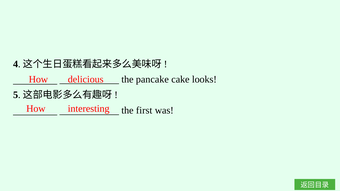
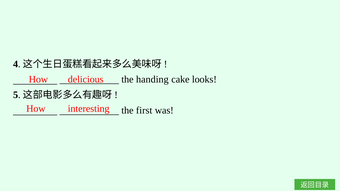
pancake: pancake -> handing (152, 80)
